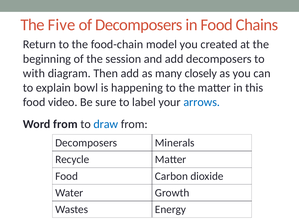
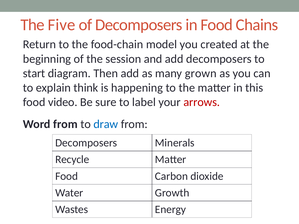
with: with -> start (34, 73)
closely: closely -> grown (201, 73)
bowl: bowl -> think (86, 88)
arrows colour: blue -> red (202, 102)
